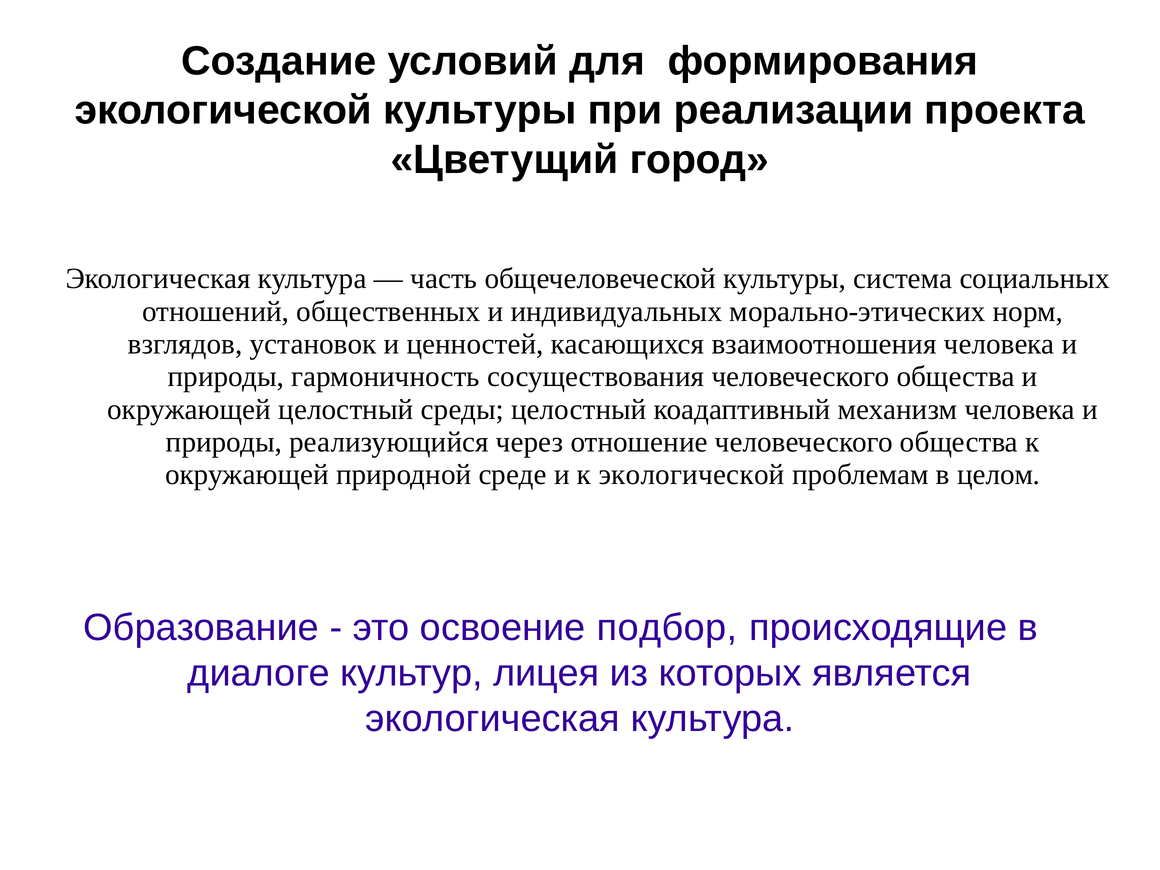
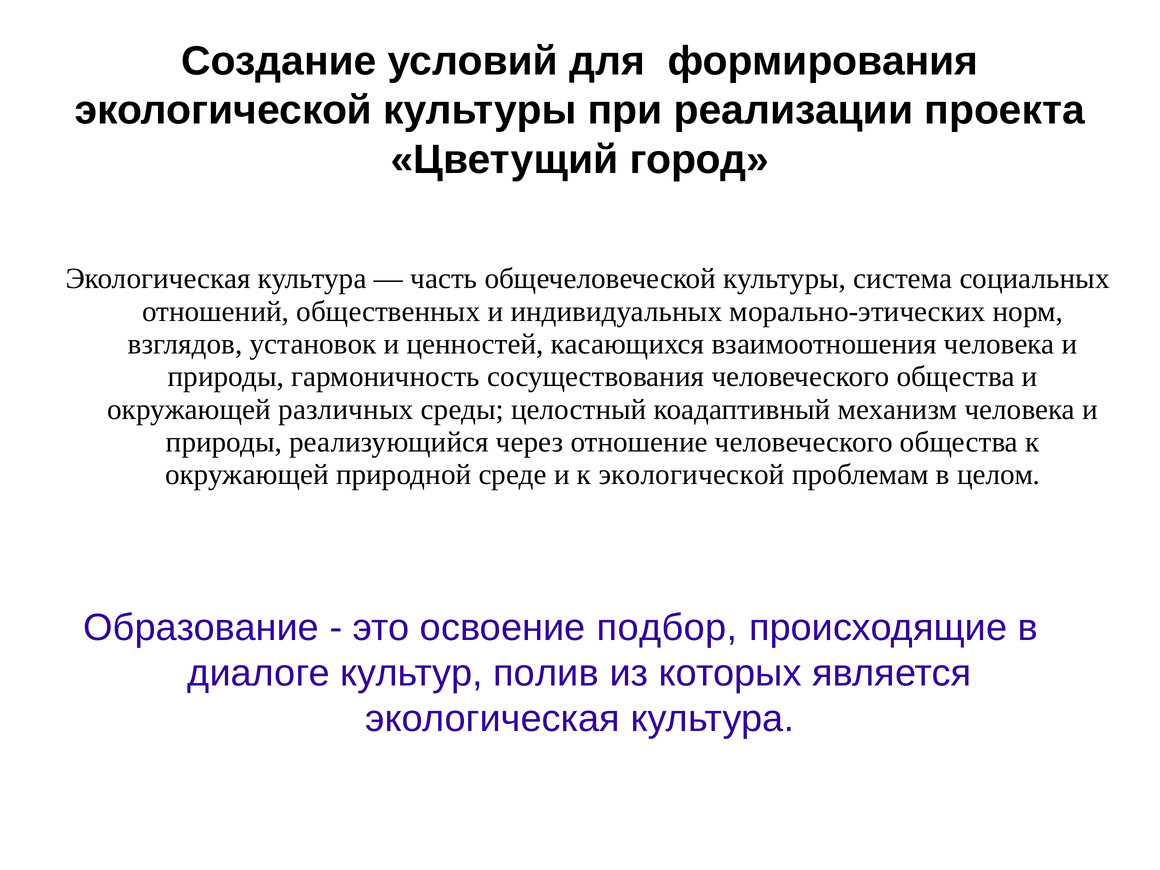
окружающей целостный: целостный -> различных (346, 409)
лицея: лицея -> полив (546, 673)
